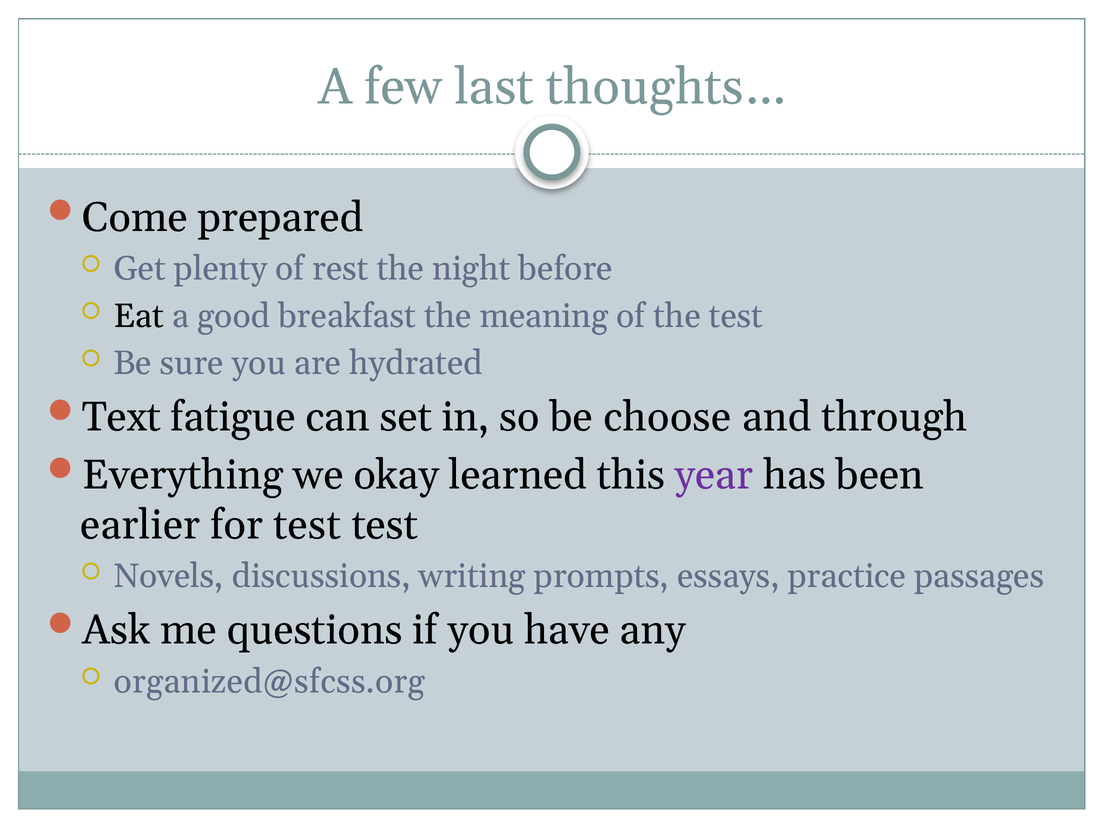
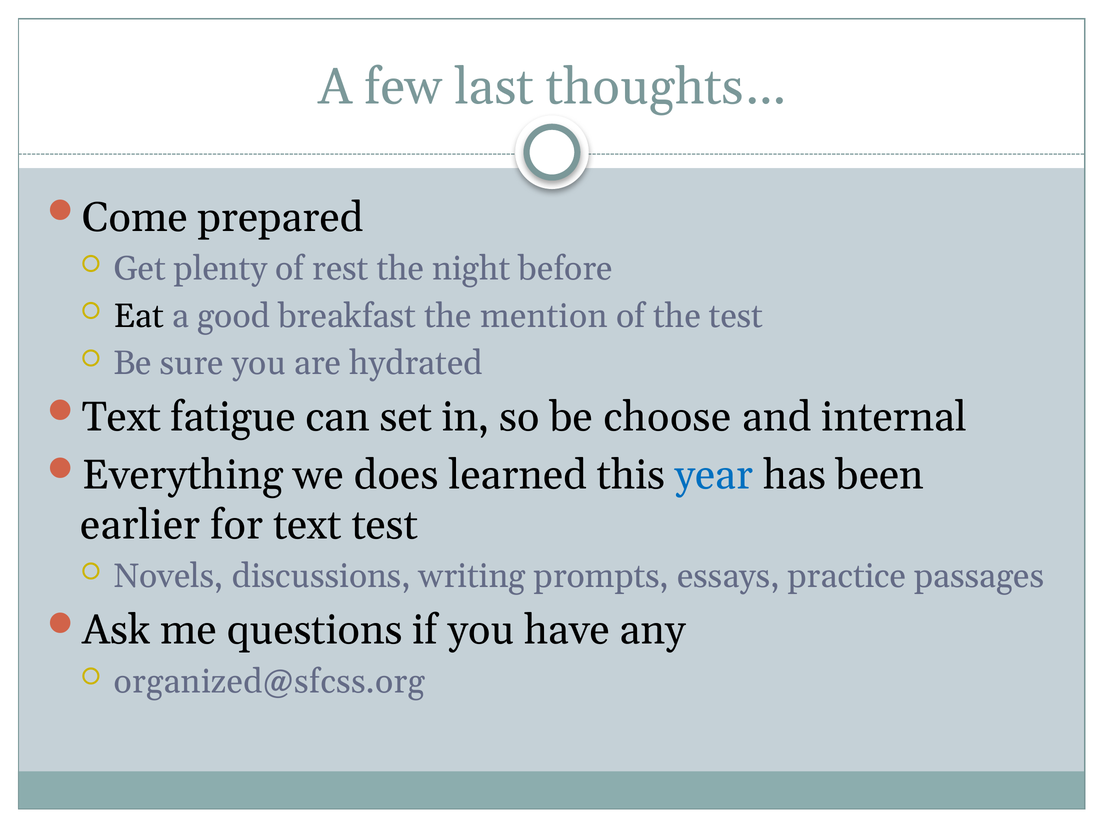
meaning: meaning -> mention (544, 316)
through: through -> internal (894, 417)
okay: okay -> does (396, 475)
year colour: purple -> blue (714, 475)
for test: test -> text (307, 525)
